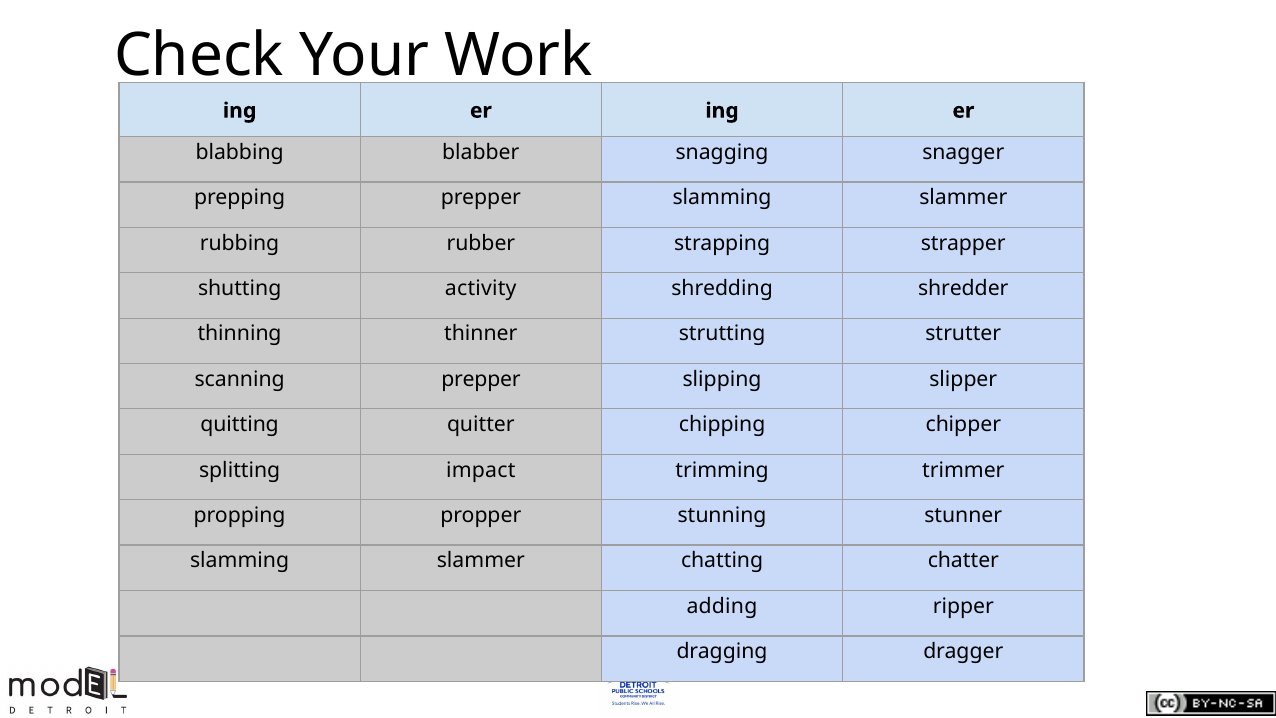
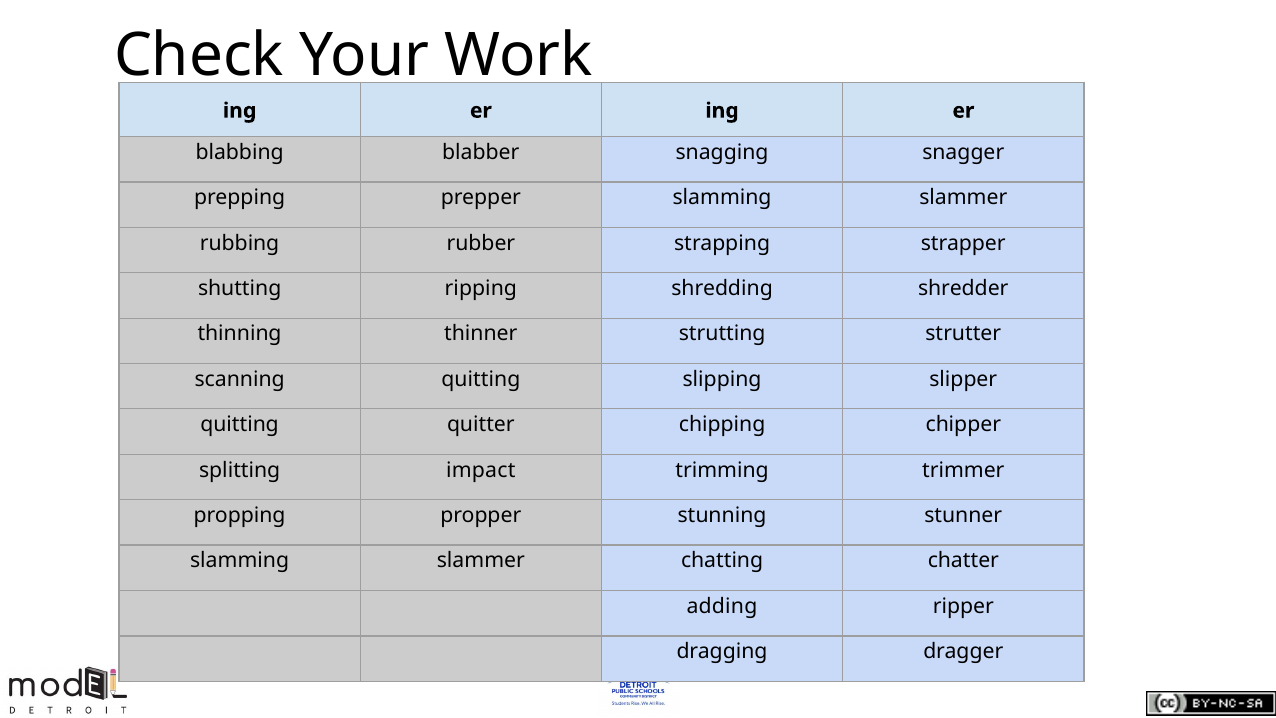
activity: activity -> ripping (481, 288)
scanning prepper: prepper -> quitting (481, 379)
